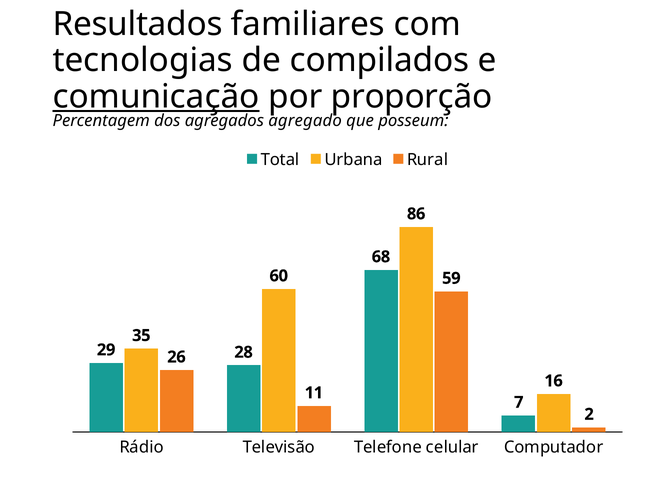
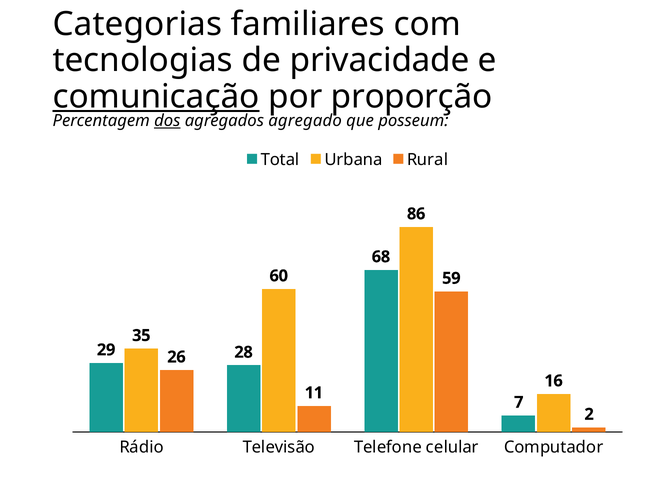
Resultados: Resultados -> Categorias (137, 24)
compilados: compilados -> privacidade (380, 60)
dos underline: none -> present (167, 121)
